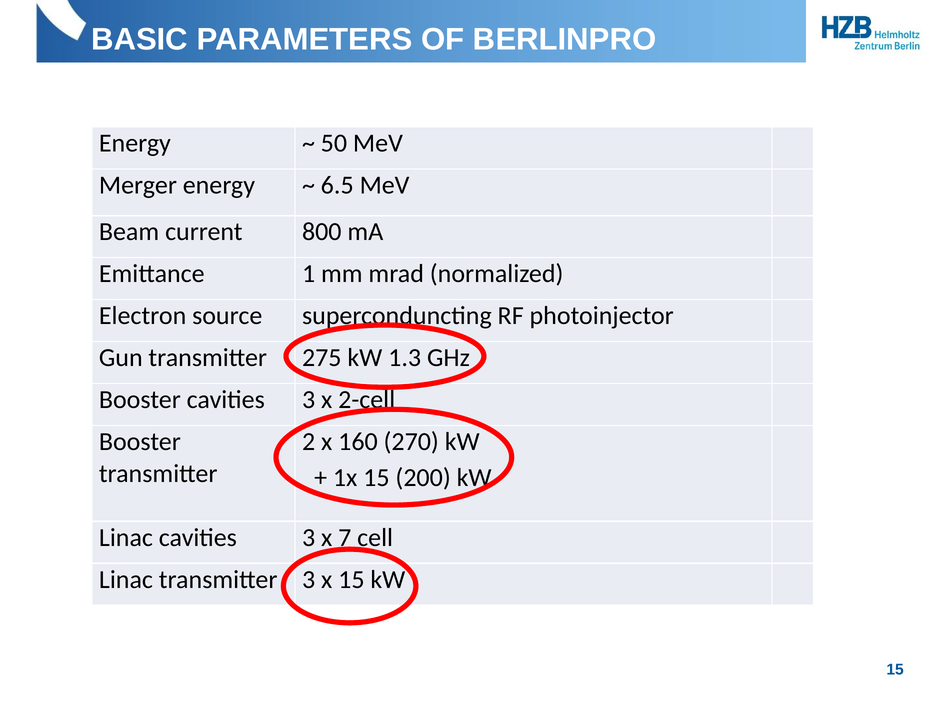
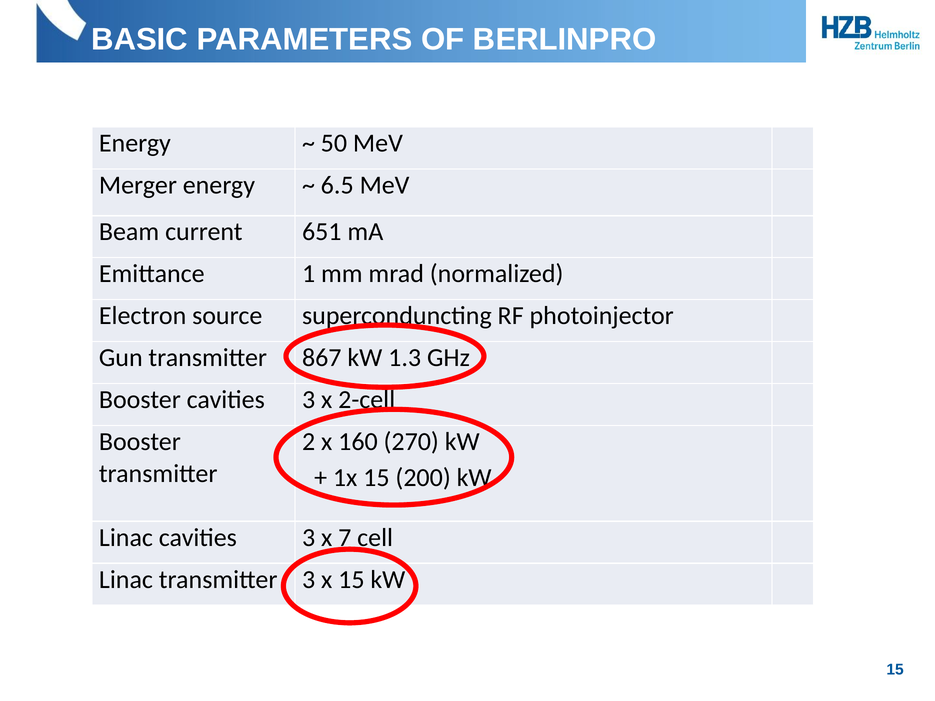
800: 800 -> 651 (322, 232)
275: 275 -> 867 (322, 358)
